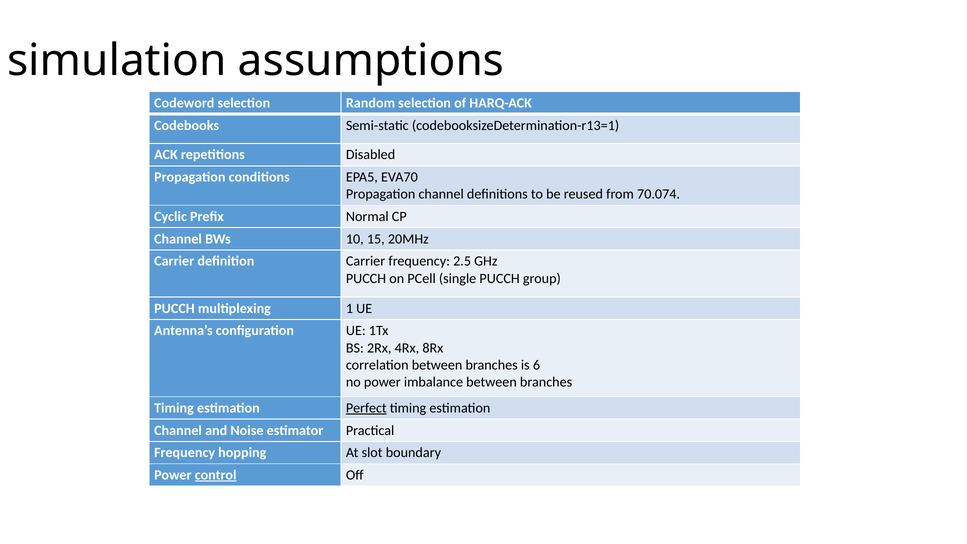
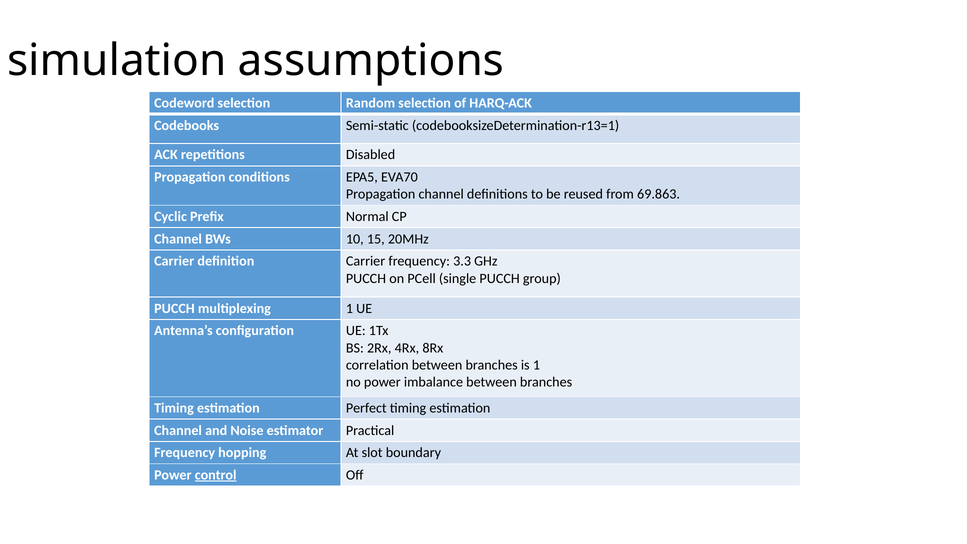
70.074: 70.074 -> 69.863 (659, 194)
2.5: 2.5 -> 3.3 (462, 261)
is 6: 6 -> 1 (536, 365)
Perfect underline: present -> none (366, 408)
